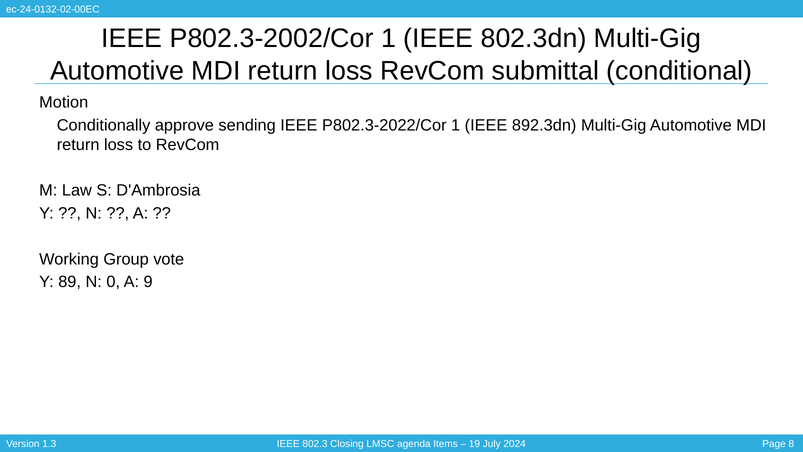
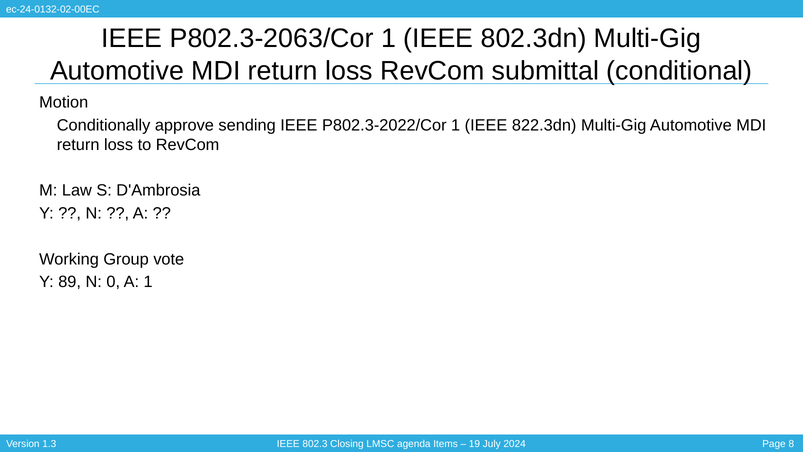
P802.3-2002/Cor: P802.3-2002/Cor -> P802.3-2063/Cor (272, 39)
892.3dn: 892.3dn -> 822.3dn (544, 125)
A 9: 9 -> 1 (148, 282)
